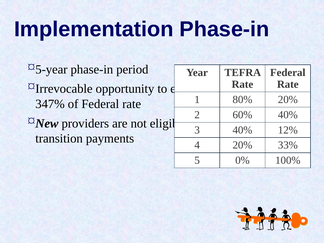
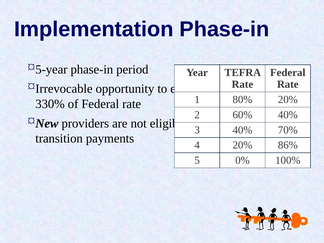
347%: 347% -> 330% (50, 104)
12%: 12% -> 70% (288, 130)
33%: 33% -> 86% (288, 145)
